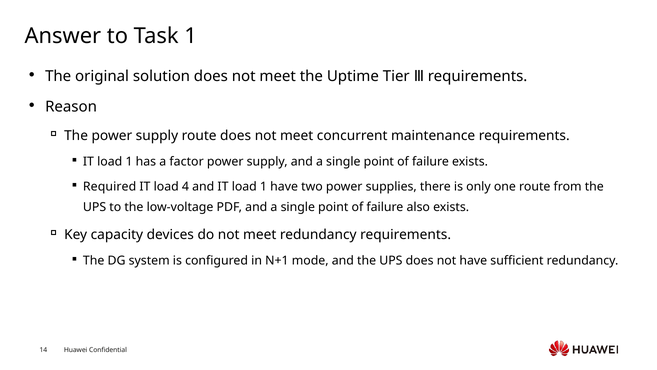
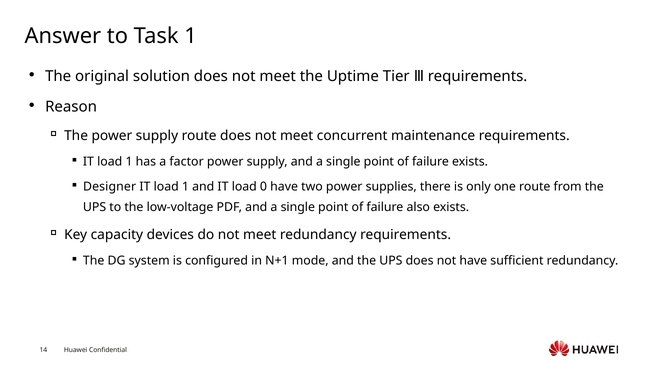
Required: Required -> Designer (110, 186)
4: 4 -> 1 (185, 186)
and IT load 1: 1 -> 0 (264, 186)
